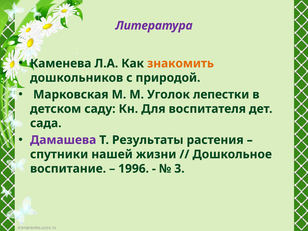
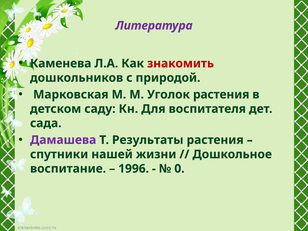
знакомить colour: orange -> red (181, 63)
Уголок лепестки: лепестки -> растения (221, 95)
3: 3 -> 0 (179, 169)
